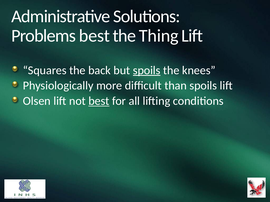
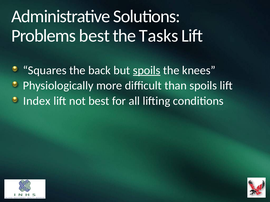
Thing: Thing -> Tasks (159, 36)
Olsen: Olsen -> Index (37, 101)
best underline: present -> none (99, 101)
